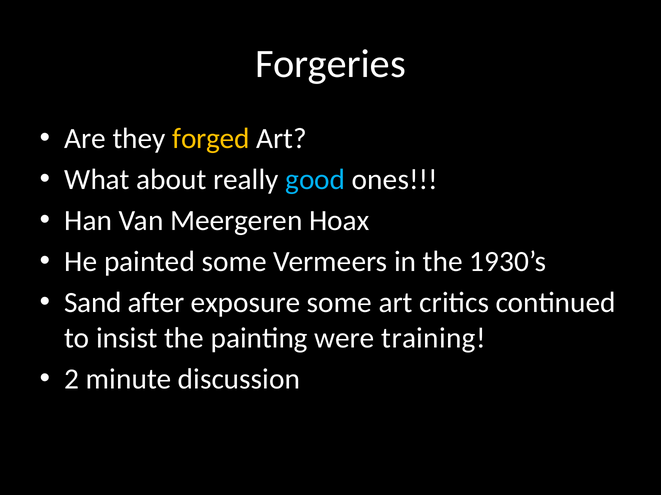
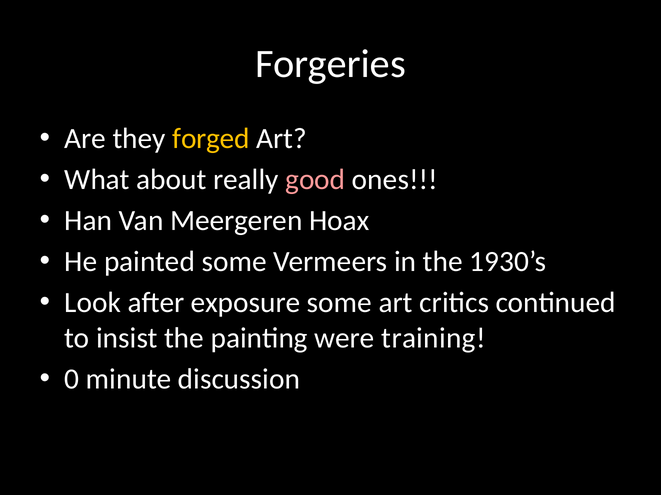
good colour: light blue -> pink (315, 180)
Sand: Sand -> Look (93, 303)
2: 2 -> 0 (72, 380)
